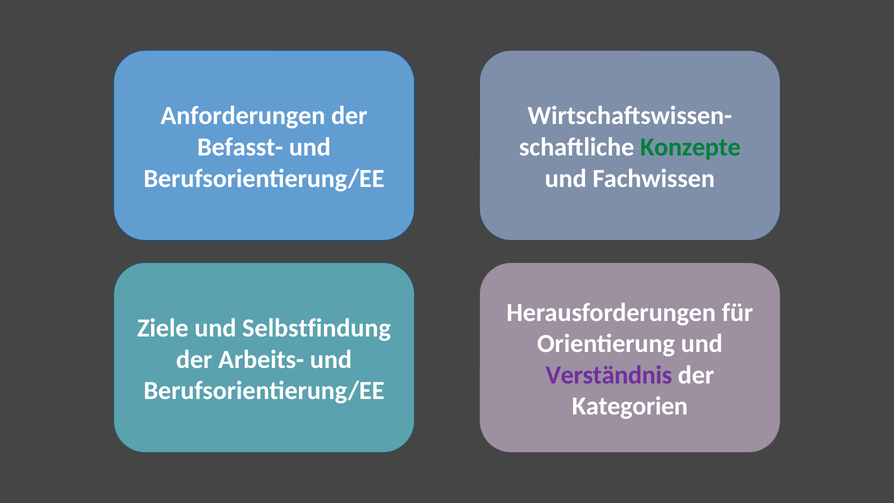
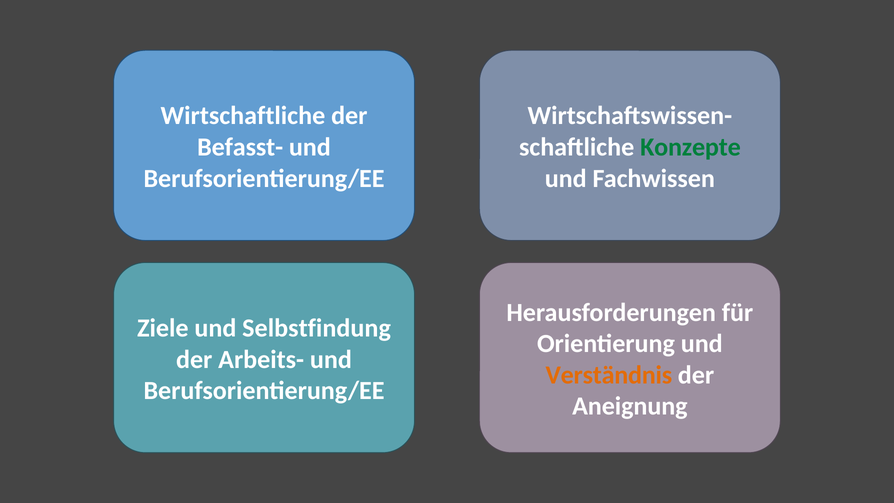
Anforderungen: Anforderungen -> Wirtschaftliche (243, 116)
Verständnis colour: purple -> orange (609, 375)
Kategorien: Kategorien -> Aneignung (630, 406)
